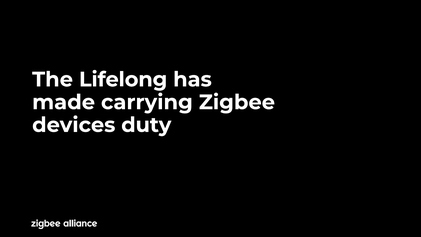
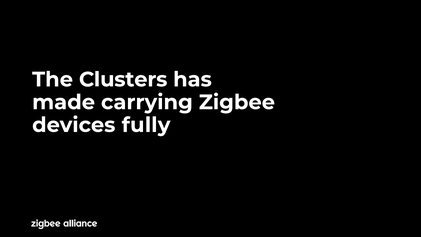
Lifelong: Lifelong -> Clusters (123, 79)
duty: duty -> fully (146, 125)
